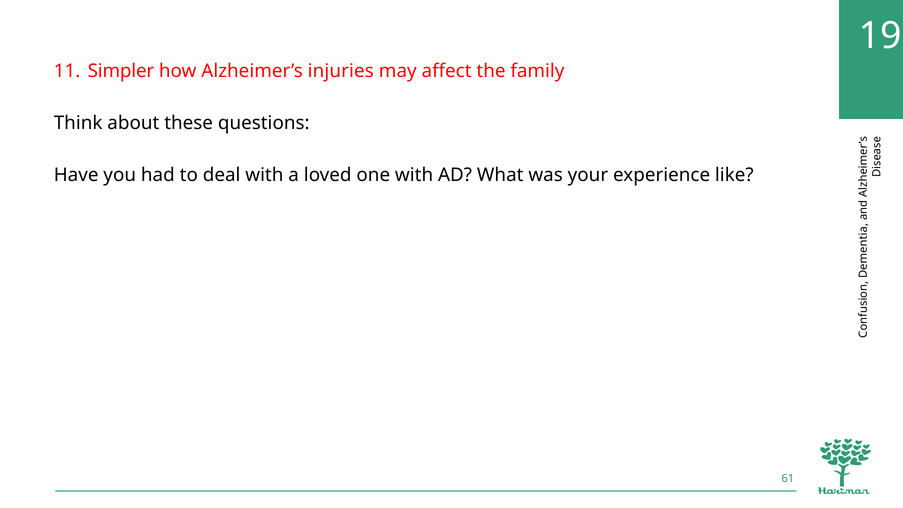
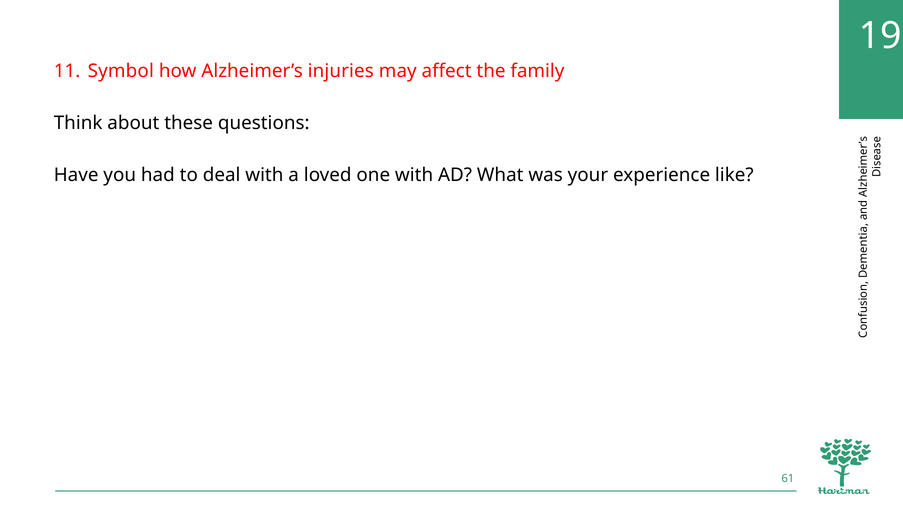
Simpler: Simpler -> Symbol (121, 71)
